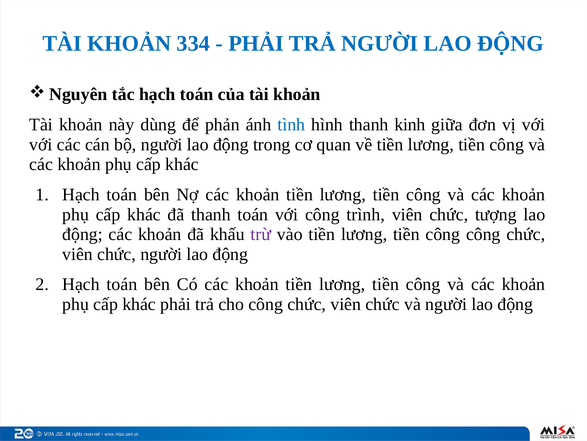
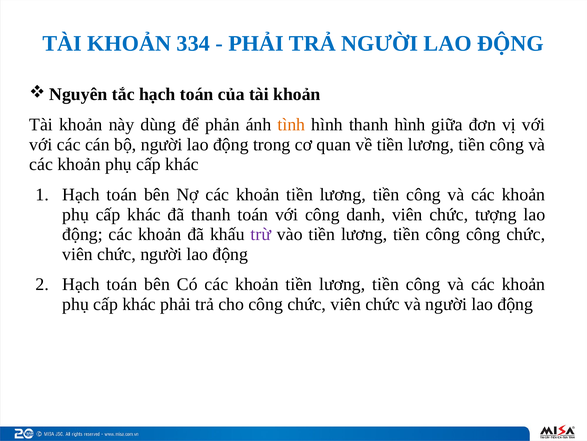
tình colour: blue -> orange (291, 125)
thanh kinh: kinh -> hình (410, 125)
trình: trình -> danh (366, 214)
